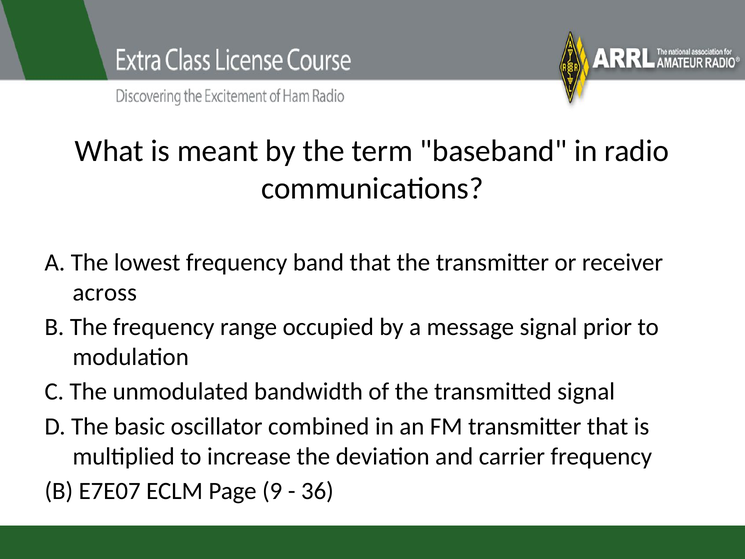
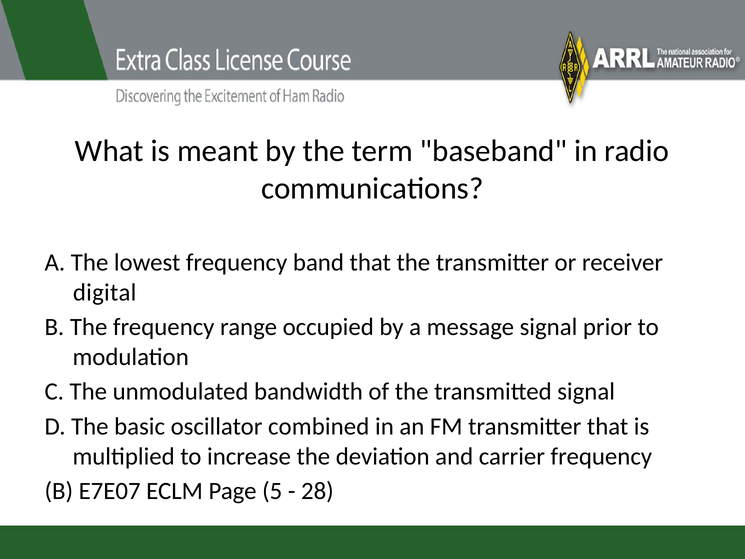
across: across -> digital (105, 292)
9: 9 -> 5 (272, 491)
36: 36 -> 28 (317, 491)
